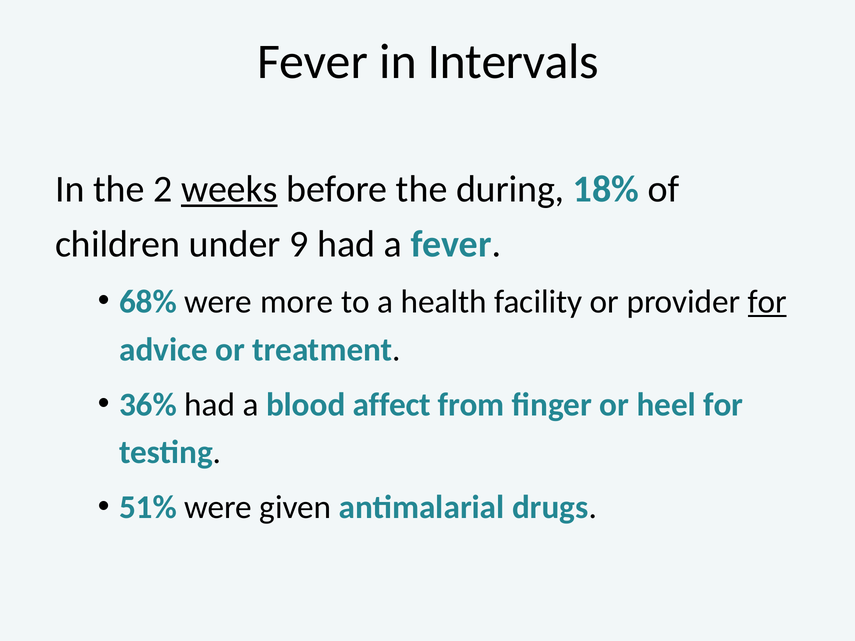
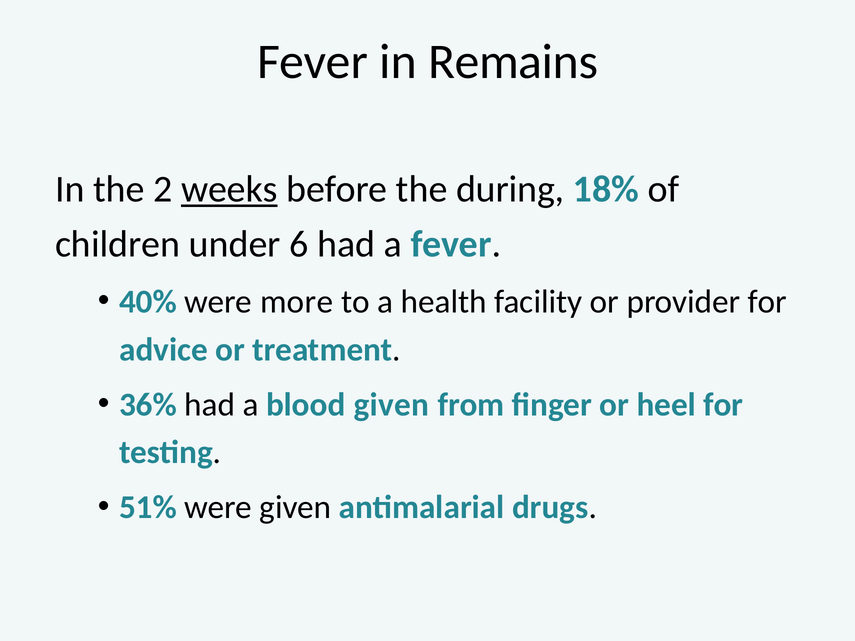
Intervals: Intervals -> Remains (513, 62)
9: 9 -> 6 (299, 244)
68%: 68% -> 40% (148, 302)
for underline: present -> none (767, 302)
blood affect: affect -> given (391, 405)
